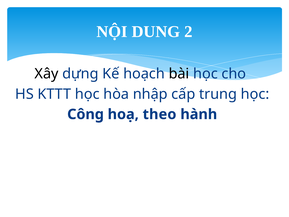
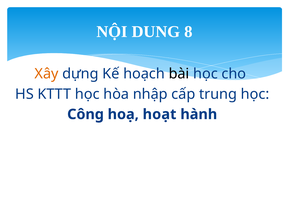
2: 2 -> 8 (188, 32)
Xây colour: black -> orange (47, 74)
theo: theo -> hoạt (160, 114)
